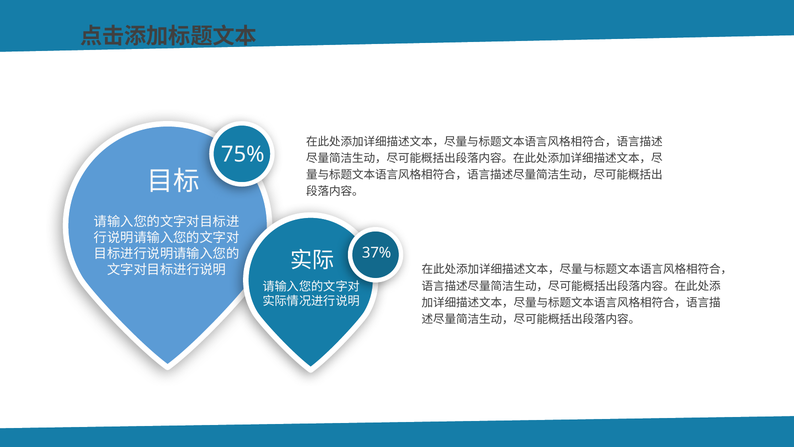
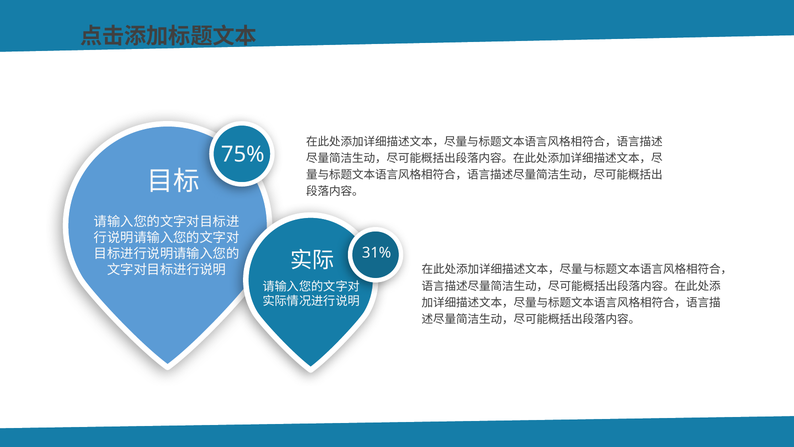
37%: 37% -> 31% (377, 252)
